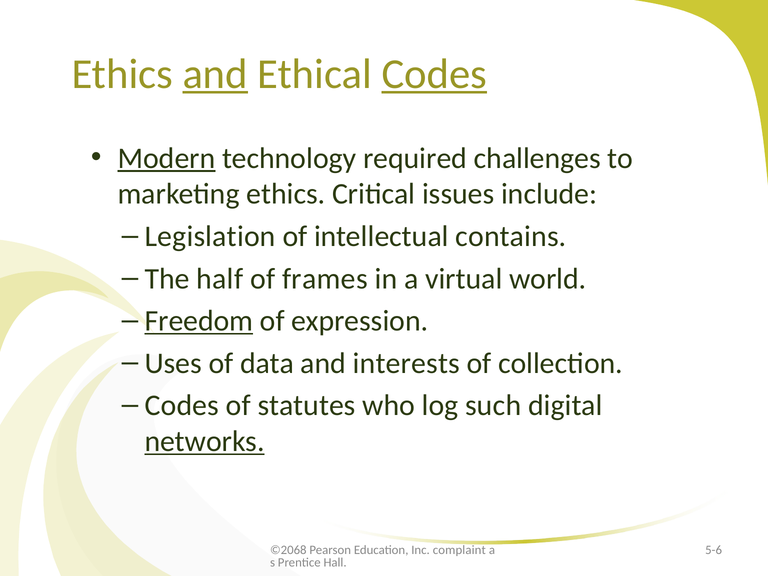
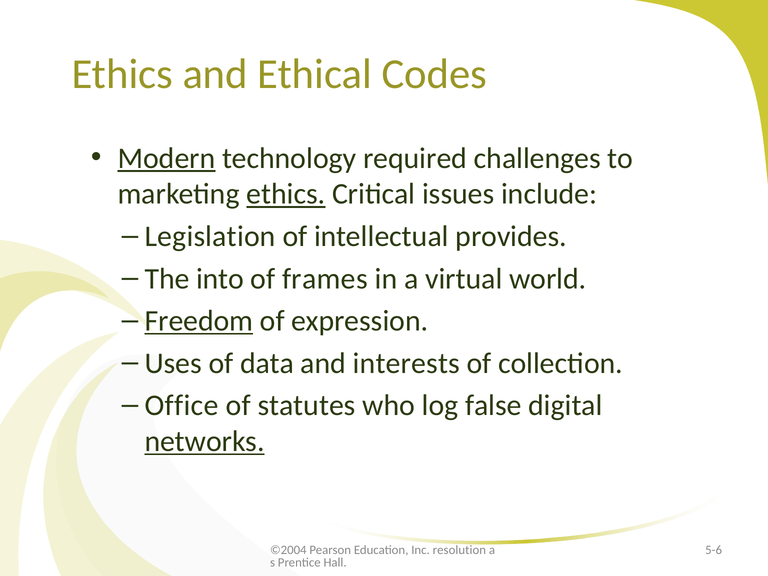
and underline: present -> none (215, 74)
Codes underline: present -> none (434, 74)
ethics underline: none -> present (286, 194)
contains: contains -> provides (511, 236)
half: half -> into (220, 279)
Codes: Codes -> Office (182, 405)
such: such -> false (493, 405)
©2068: ©2068 -> ©2004 (288, 550)
complaint: complaint -> resolution (459, 550)
